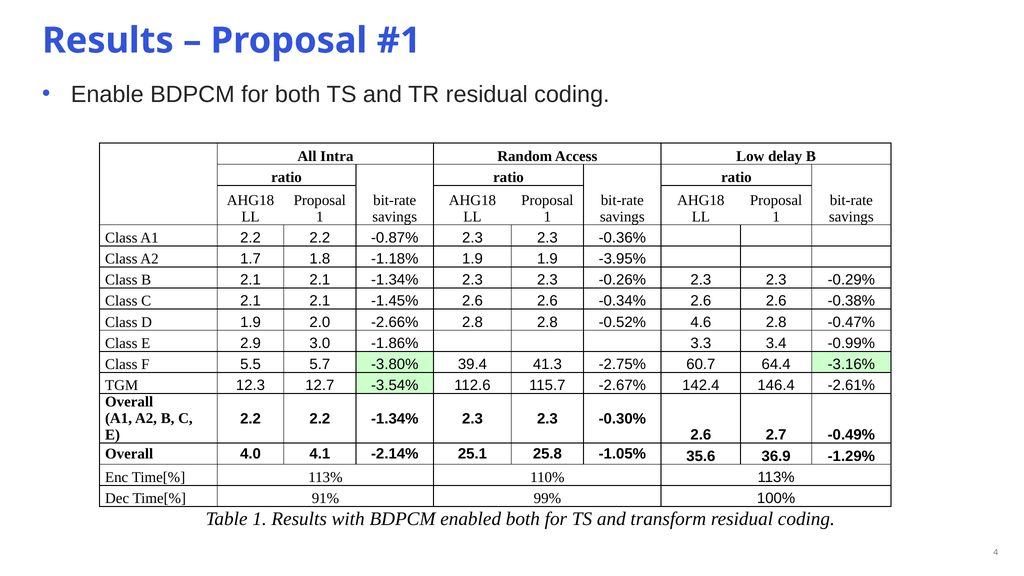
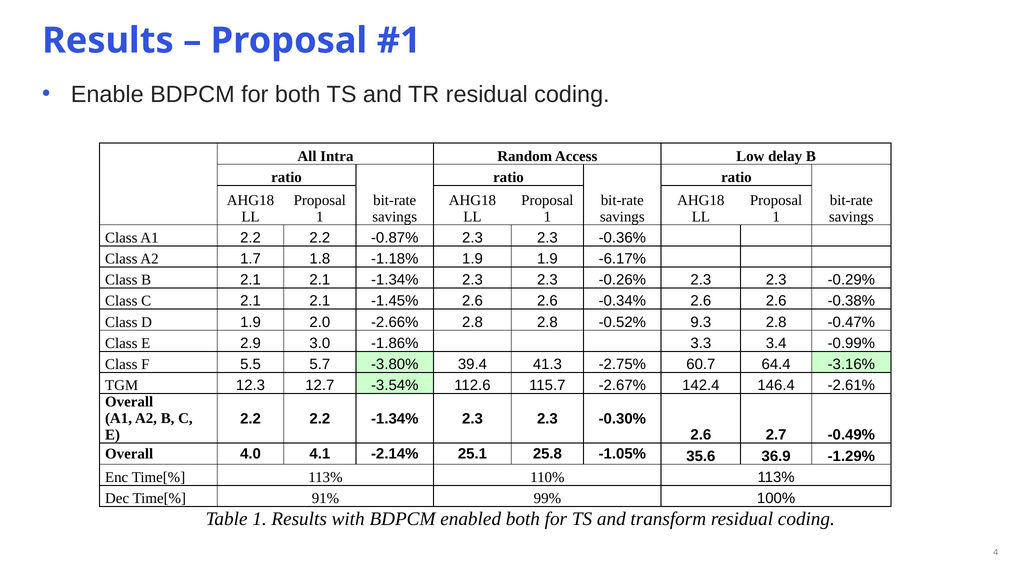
-3.95%: -3.95% -> -6.17% (622, 259)
4.6: 4.6 -> 9.3 (701, 322)
